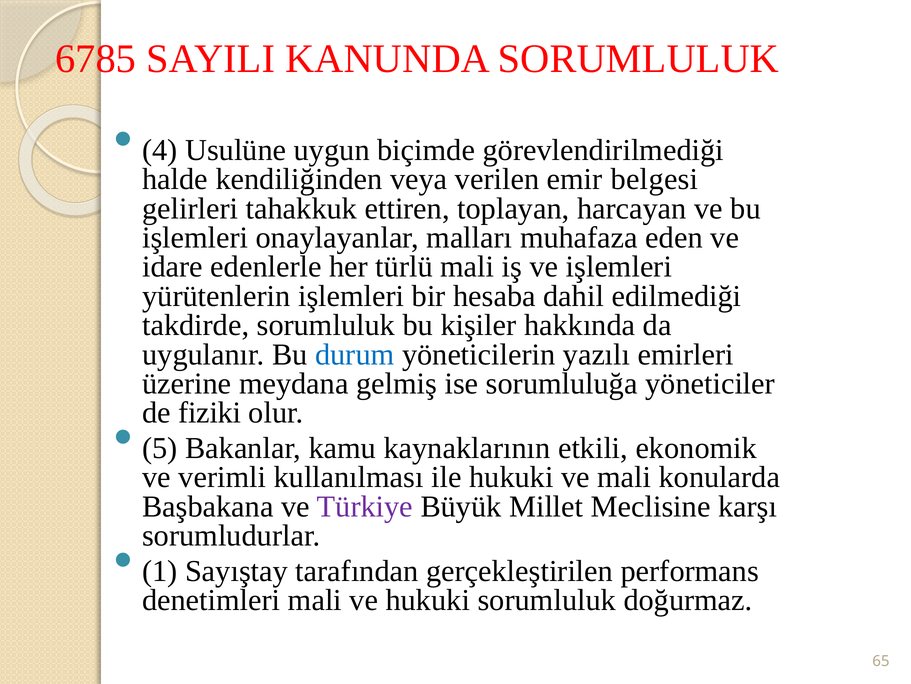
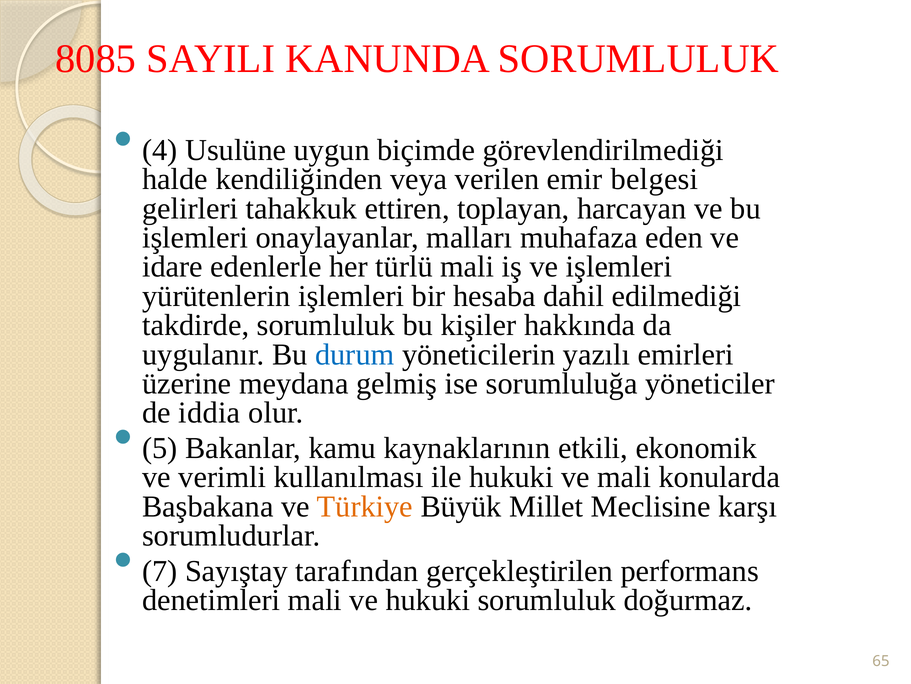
6785: 6785 -> 8085 (96, 59)
fiziki: fiziki -> iddia (209, 412)
Türkiye colour: purple -> orange (365, 506)
1: 1 -> 7 (160, 570)
